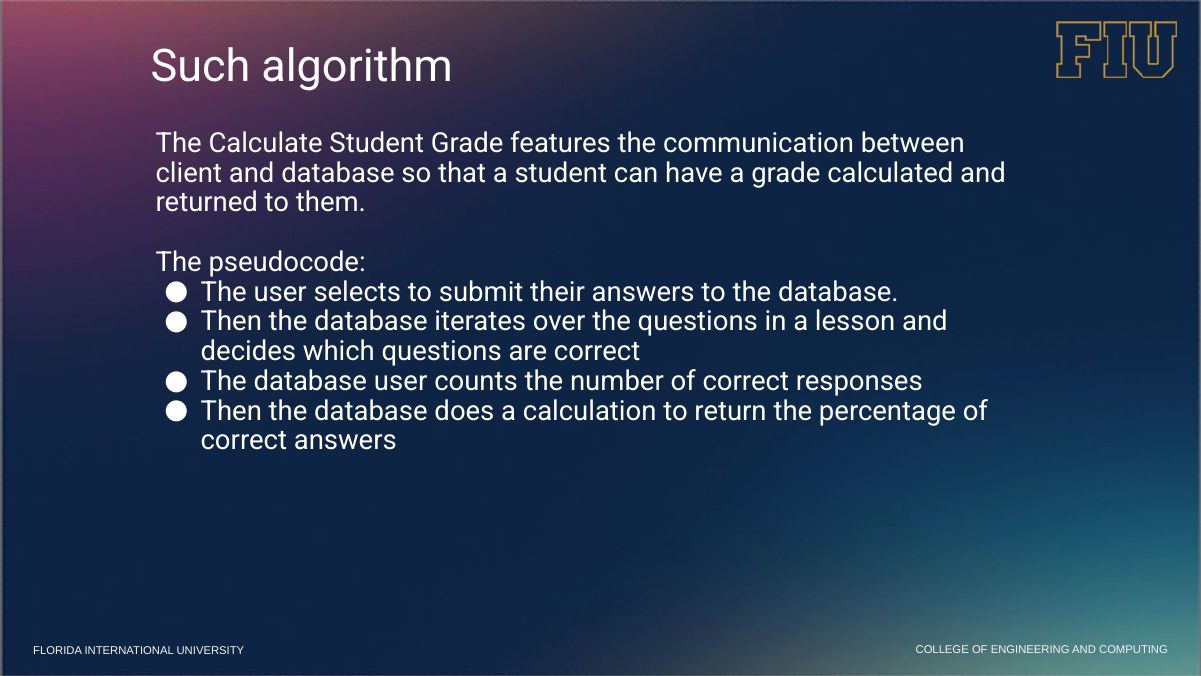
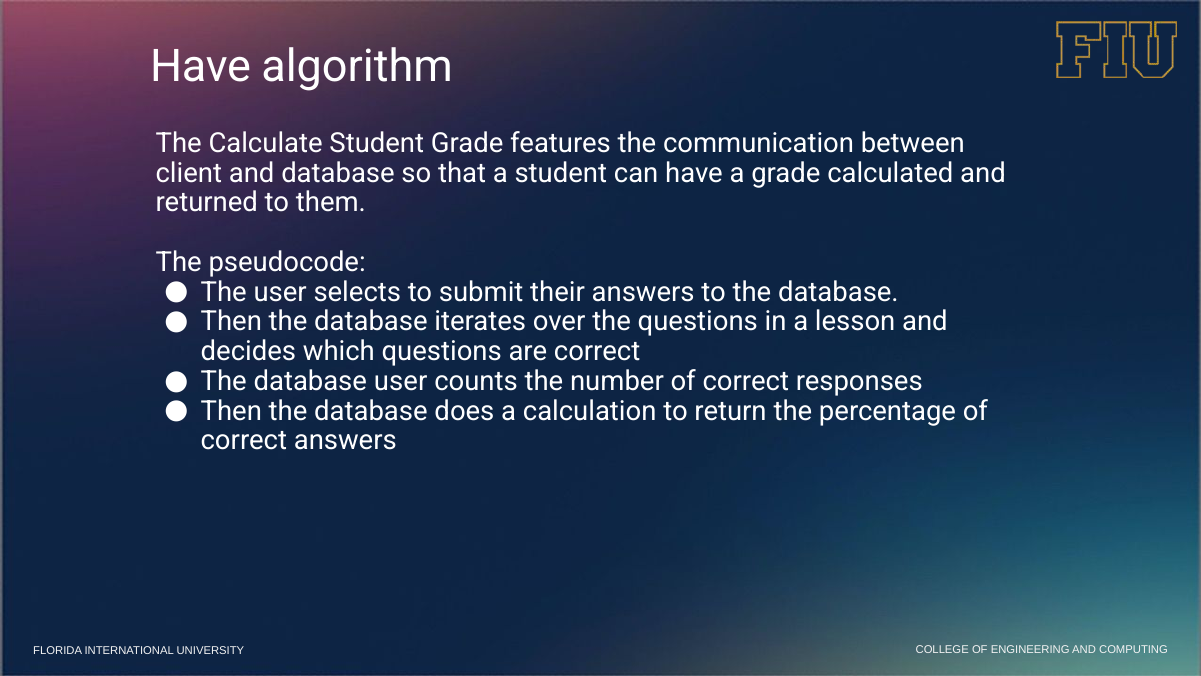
Such: Such -> Have (201, 67)
